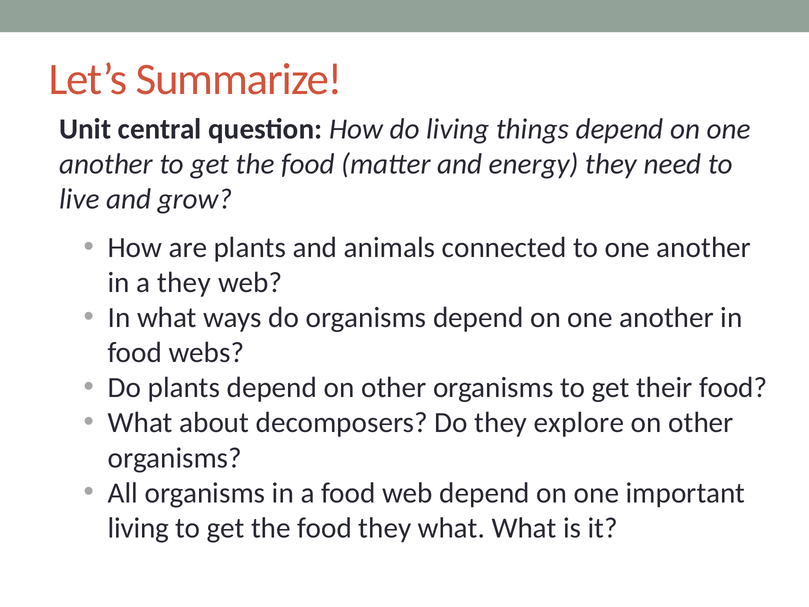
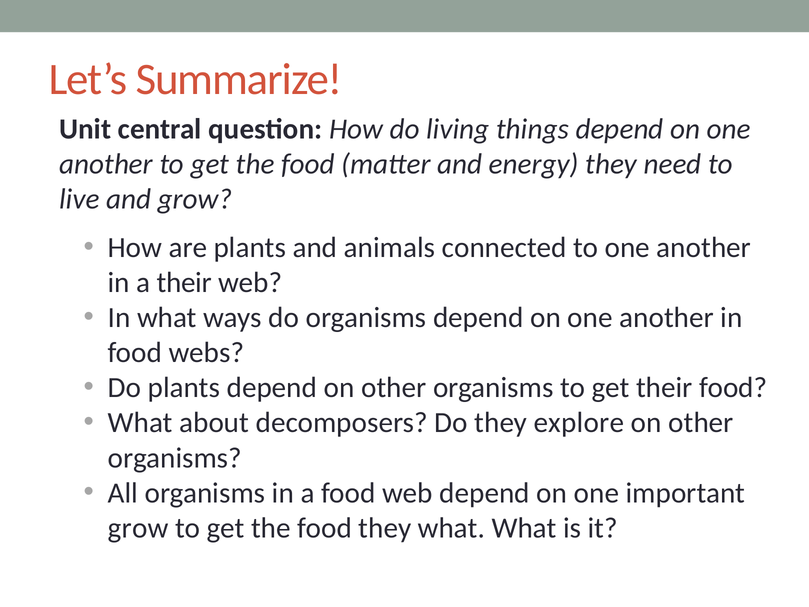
a they: they -> their (184, 283)
living: living -> grow (138, 528)
